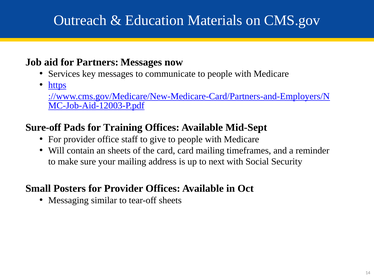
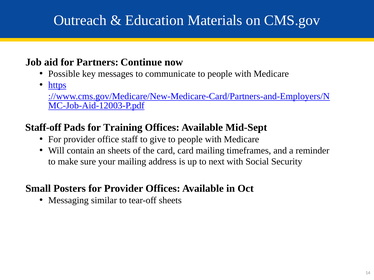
Partners Messages: Messages -> Continue (141, 62)
Services: Services -> Possible (64, 74)
Sure-off: Sure-off -> Staff-off (43, 128)
